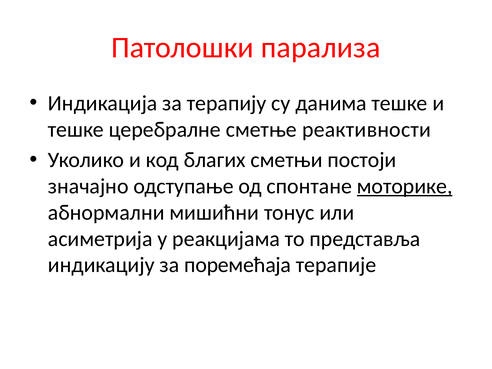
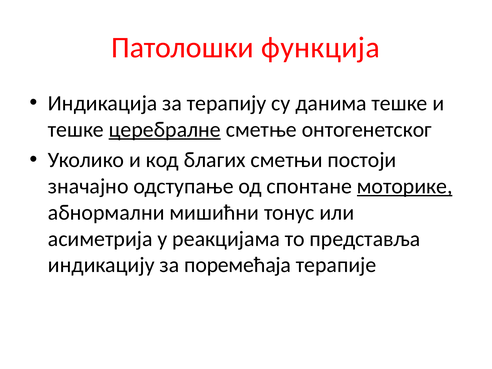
парализа: парализа -> функција (321, 48)
церебралне underline: none -> present (165, 129)
реактивности: реактивности -> онтогенетског (367, 129)
